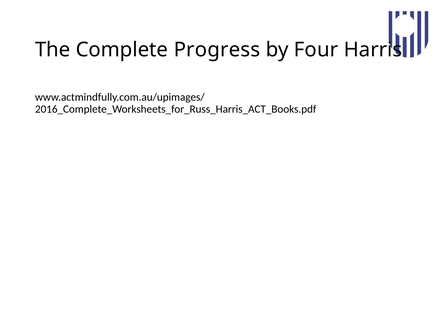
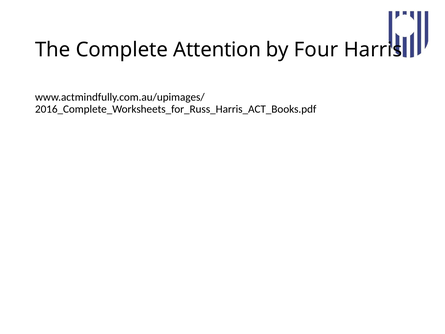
Progress: Progress -> Attention (217, 50)
